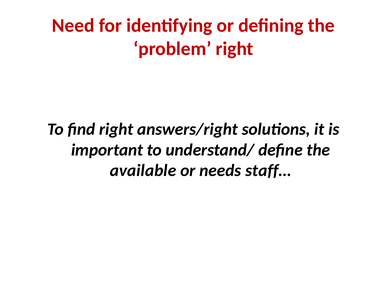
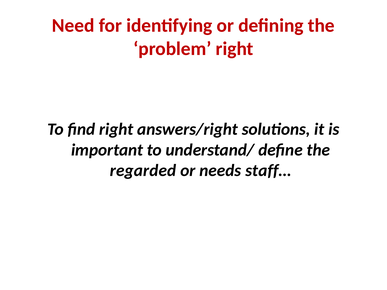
available: available -> regarded (143, 171)
